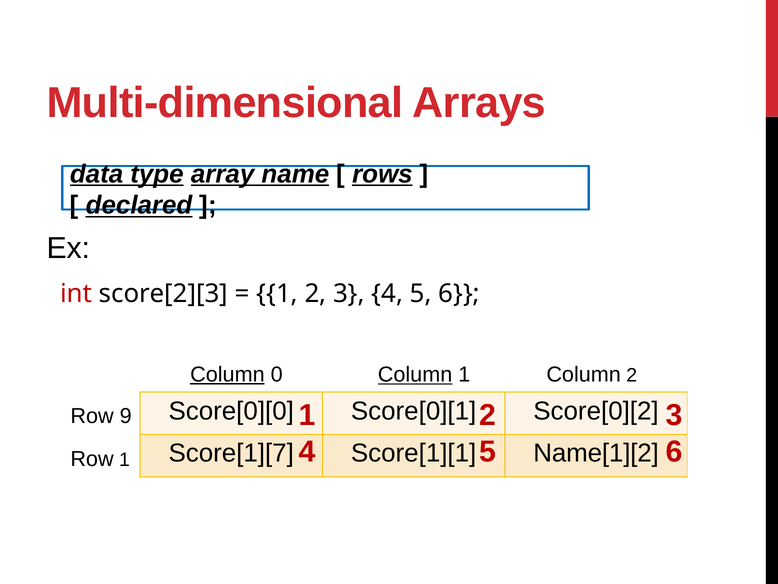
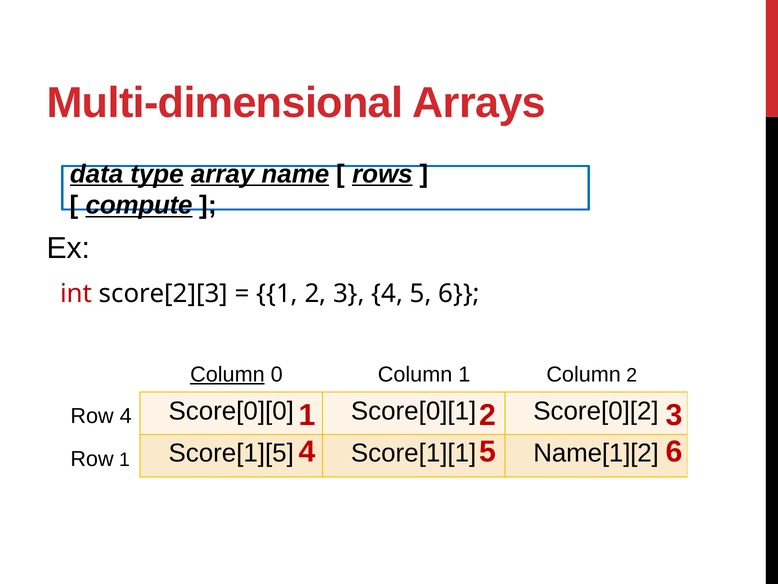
declared: declared -> compute (139, 205)
Column underline: present -> none (415, 374)
Row 9: 9 -> 4 (126, 416)
Score[1][7: Score[1][7 -> Score[1][5 (231, 453)
